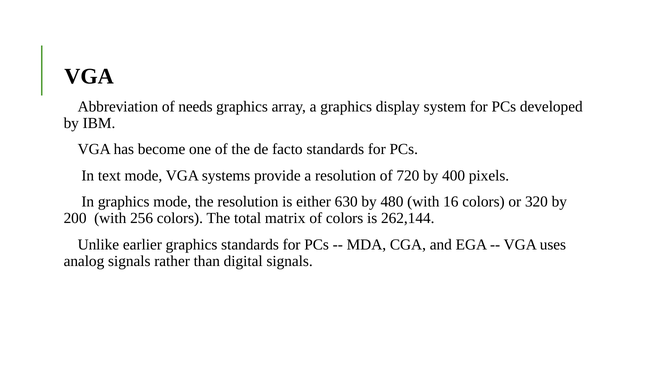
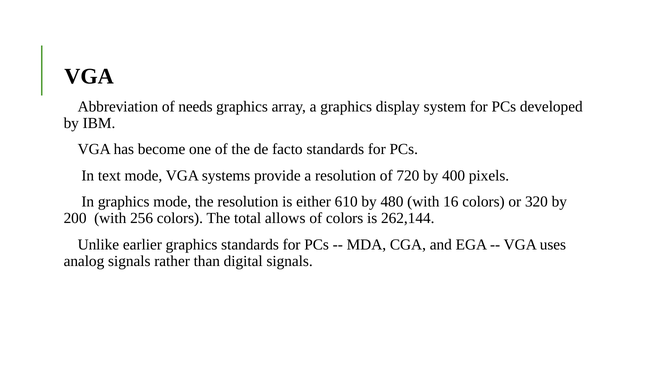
630: 630 -> 610 (346, 202)
matrix: matrix -> allows (285, 218)
